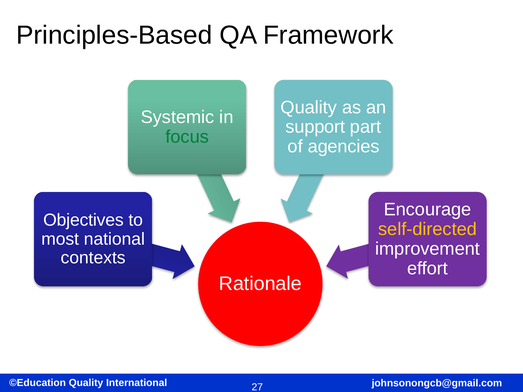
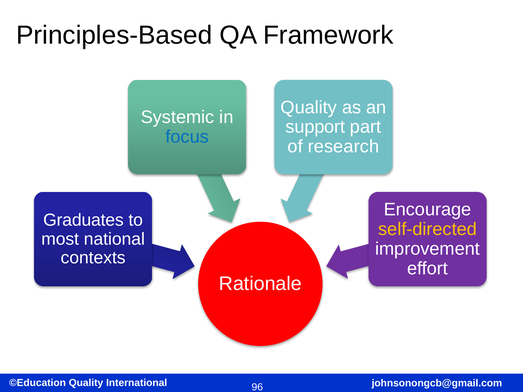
focus colour: green -> blue (187, 137)
agencies: agencies -> research (343, 147)
Objectives: Objectives -> Graduates (83, 220)
27: 27 -> 96 (257, 387)
